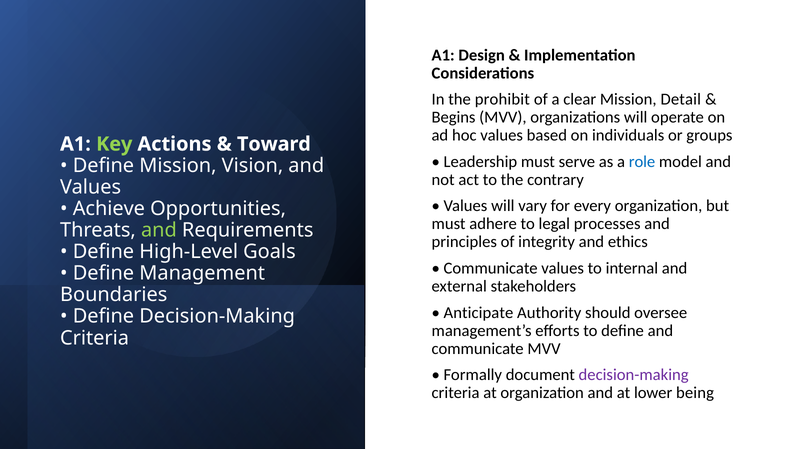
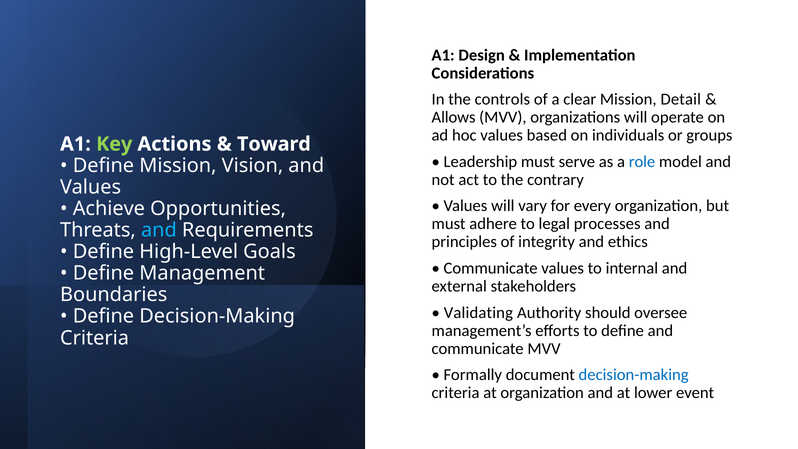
prohibit: prohibit -> controls (502, 99)
Begins: Begins -> Allows (454, 117)
and colour: light green -> light blue (159, 230)
Anticipate: Anticipate -> Validating (478, 312)
decision-making colour: purple -> blue (634, 375)
being: being -> event (695, 393)
